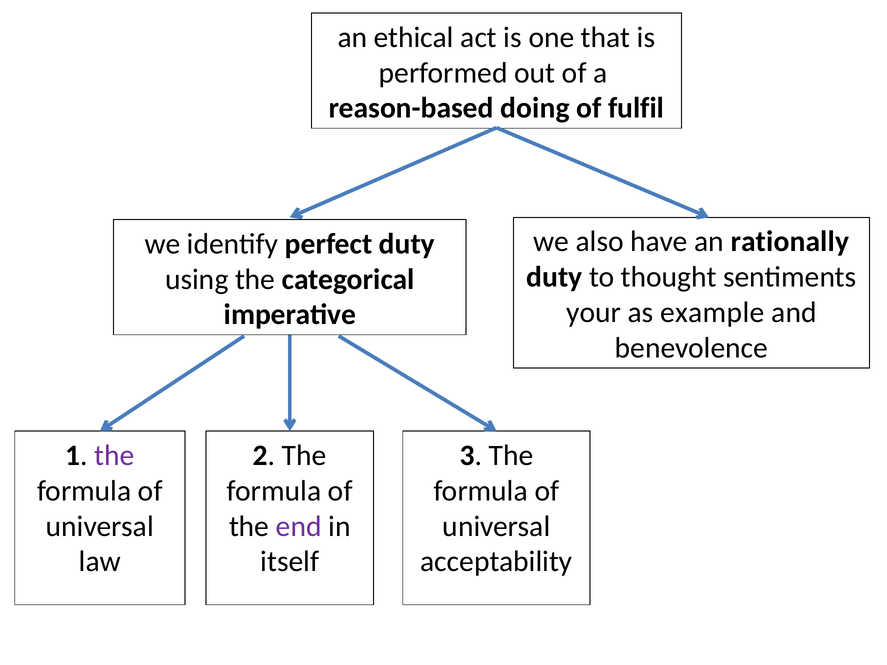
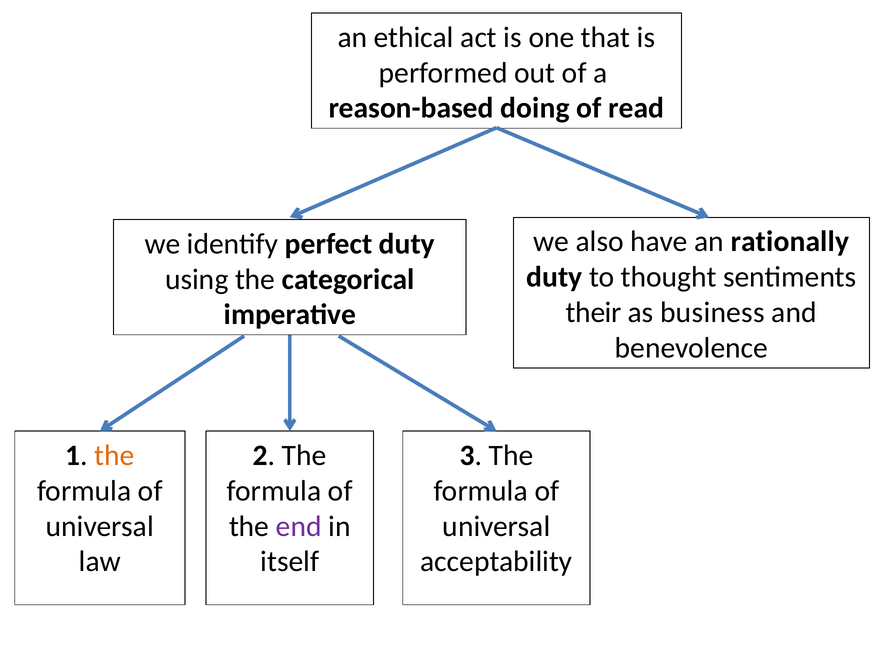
fulfil: fulfil -> read (636, 108)
your: your -> their (594, 313)
example: example -> business (712, 313)
the colour: purple -> orange (114, 455)
